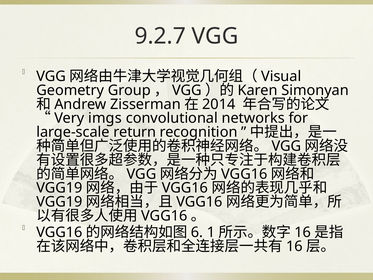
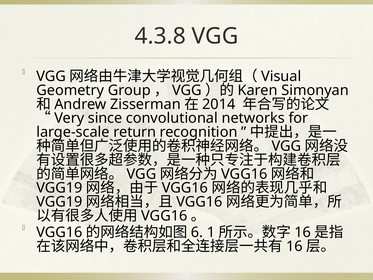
9.2.7: 9.2.7 -> 4.3.8 (160, 36)
imgs: imgs -> since (105, 118)
